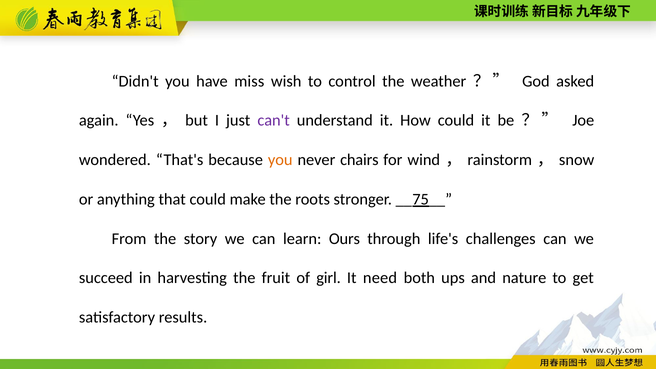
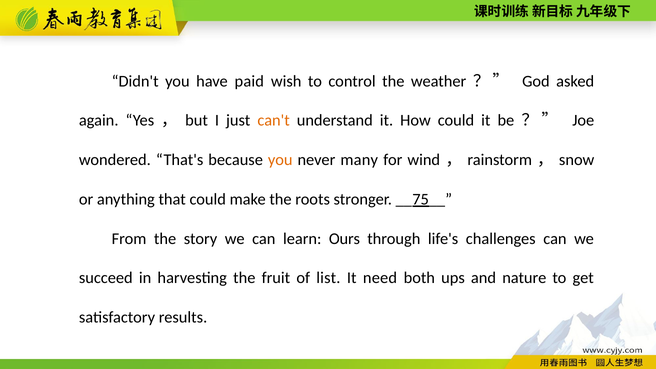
miss: miss -> paid (249, 81)
can't colour: purple -> orange (274, 121)
chairs: chairs -> many (359, 160)
girl: girl -> list (328, 278)
